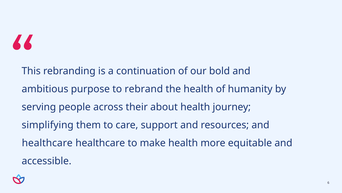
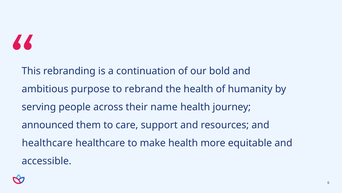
about: about -> name (164, 107)
simplifying: simplifying -> announced (48, 125)
